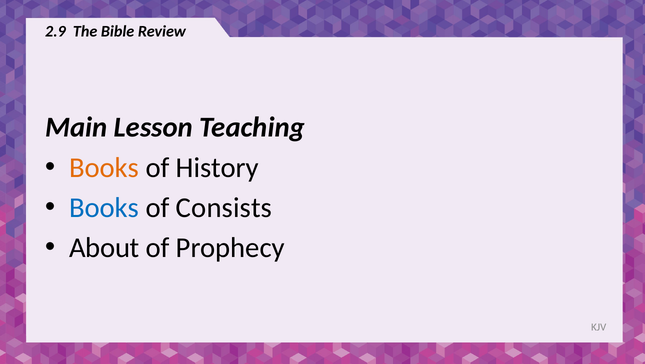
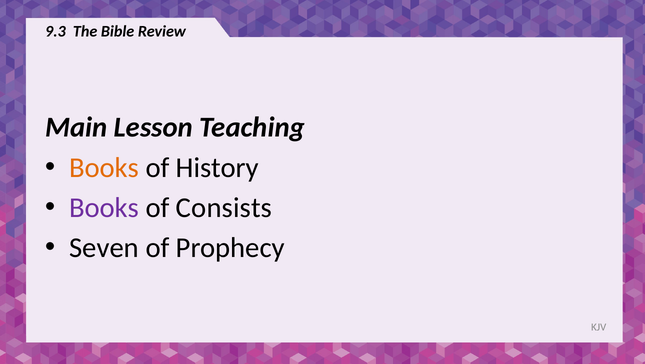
2.9: 2.9 -> 9.3 (55, 31)
Books colour: blue -> purple (104, 208)
About: About -> Seven (104, 248)
